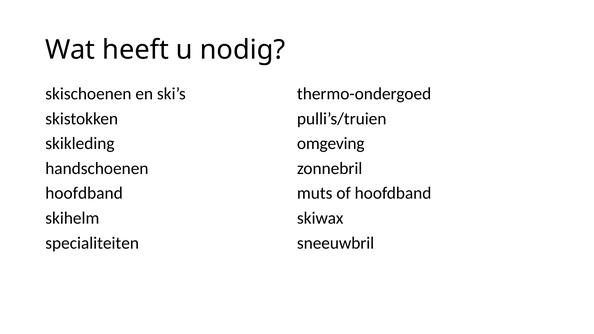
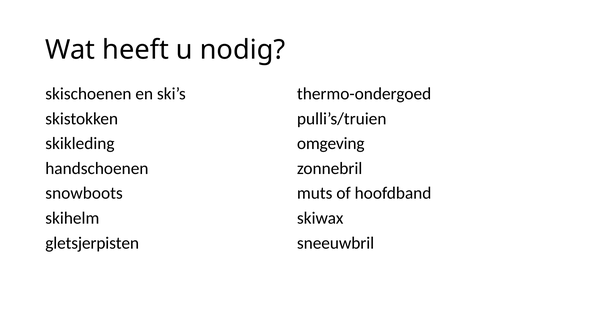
hoofdband: hoofdband -> snowboots (84, 193)
specialiteiten: specialiteiten -> gletsjerpisten (92, 243)
